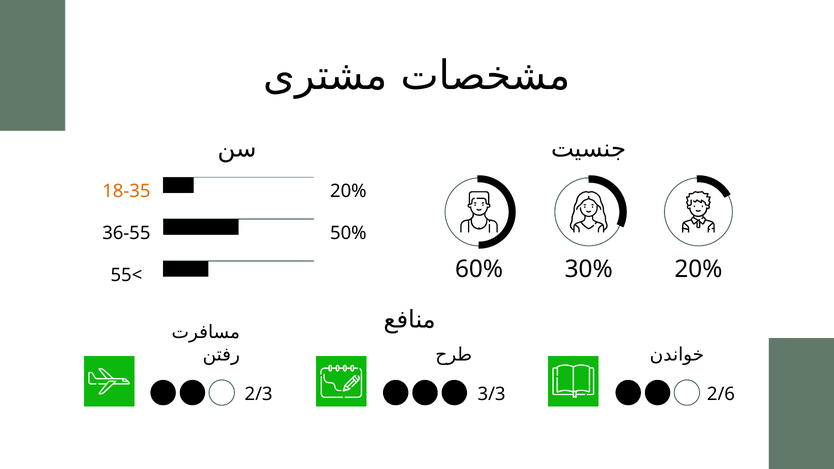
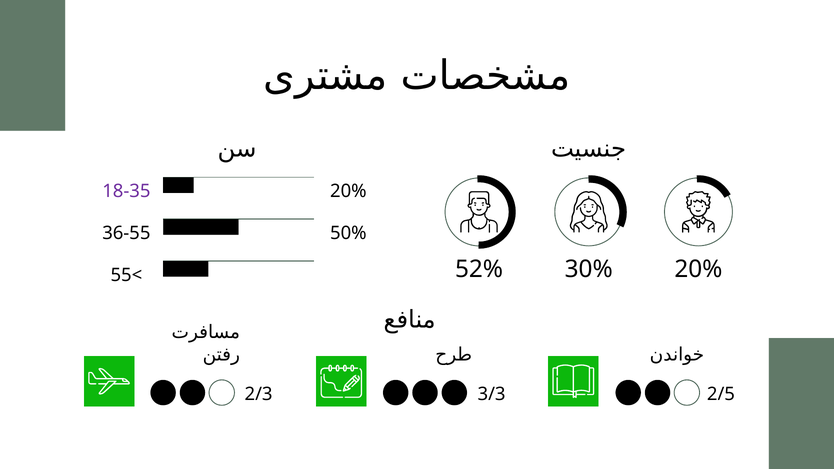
18-35 colour: orange -> purple (126, 191)
60%: 60% -> 52% (479, 269)
2/6: 2/6 -> 2/5 (721, 394)
